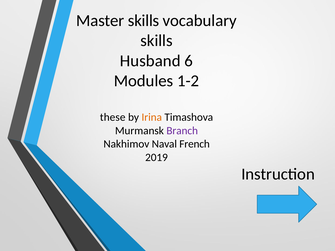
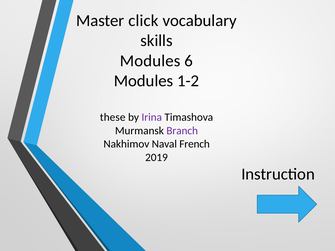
Master skills: skills -> click (143, 21)
Husband: Husband -> Modules (150, 61)
Irina colour: orange -> purple (152, 117)
